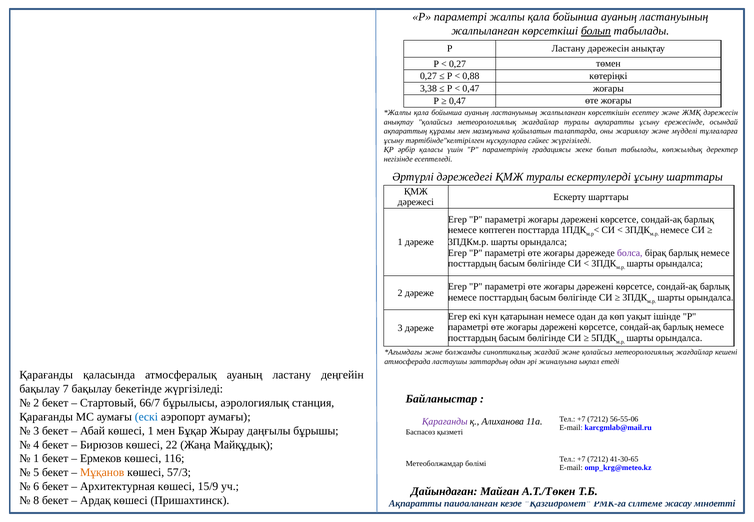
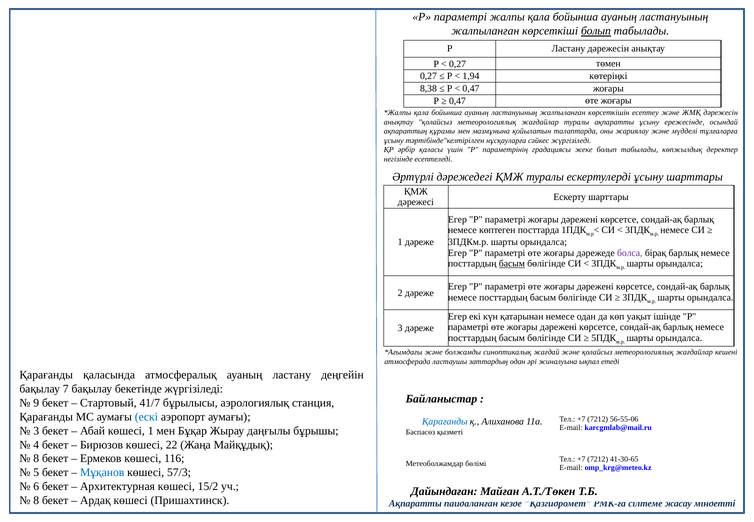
0,88: 0,88 -> 1,94 (471, 76)
3,38: 3,38 -> 8,38 (428, 89)
басым underline: none -> present (512, 264)
2: 2 -> 9 (36, 403)
66/7: 66/7 -> 41/7 (150, 403)
Қарағанды colour: purple -> blue (445, 422)
1: 1 -> 8 (36, 459)
Мұқанов colour: orange -> blue (102, 473)
15/9: 15/9 -> 15/2 (208, 486)
